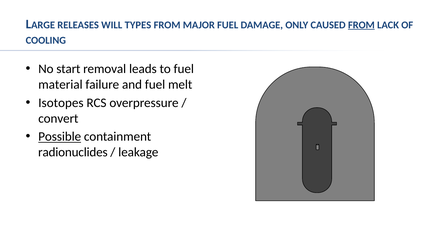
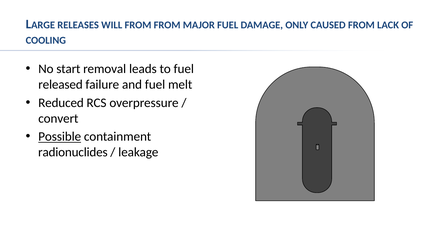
WILL TYPES: TYPES -> FROM (138, 25)
FROM underline: present -> none (361, 25)
material: material -> released (60, 85)
Isotopes: Isotopes -> Reduced (61, 103)
